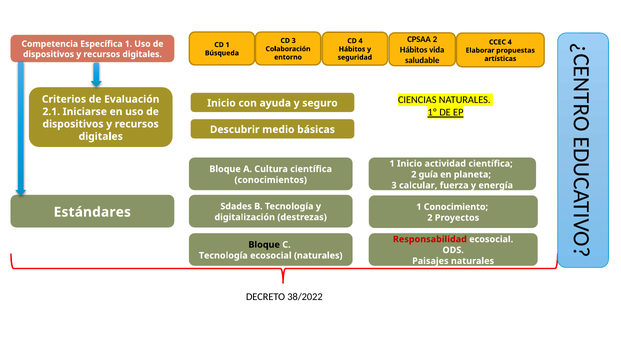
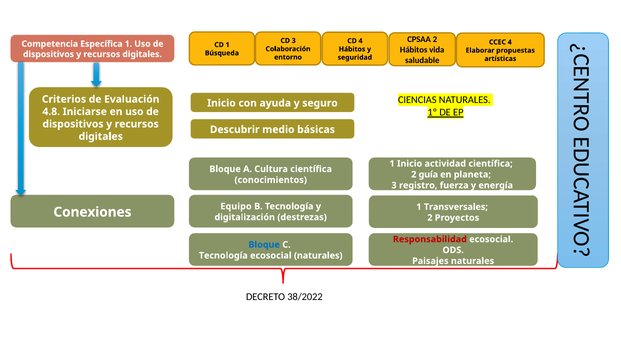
2.1: 2.1 -> 4.8 (51, 112)
calcular: calcular -> registro (418, 186)
Sdades: Sdades -> Equipo (236, 207)
Conocimiento: Conocimiento -> Transversales (456, 207)
Estándares: Estándares -> Conexiones (92, 212)
Bloque colour: black -> blue (264, 245)
